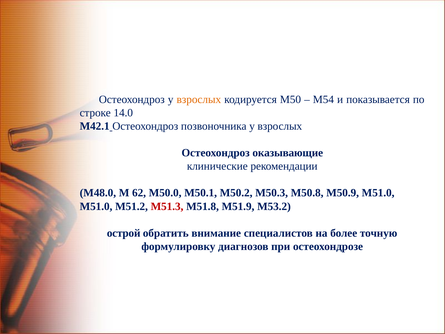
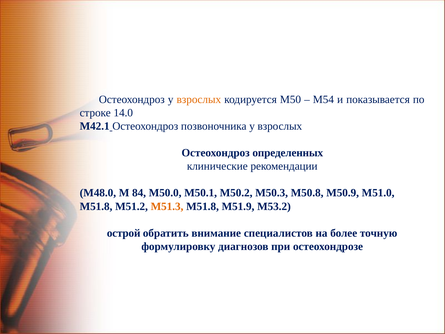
оказывающие: оказывающие -> определенных (288, 153)
62: 62 -> 84 (139, 193)
М51.0: М51.0 -> М51.8 (96, 206)
М51.3 colour: red -> orange (167, 206)
